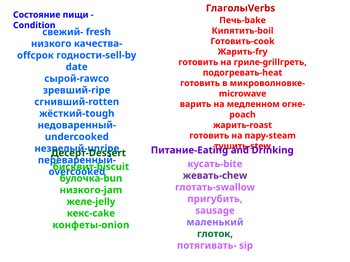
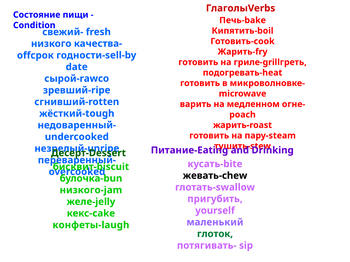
жевать-chew colour: purple -> black (215, 176)
sausage: sausage -> yourself (215, 211)
конфеты-onion: конфеты-onion -> конфеты-laugh (91, 225)
